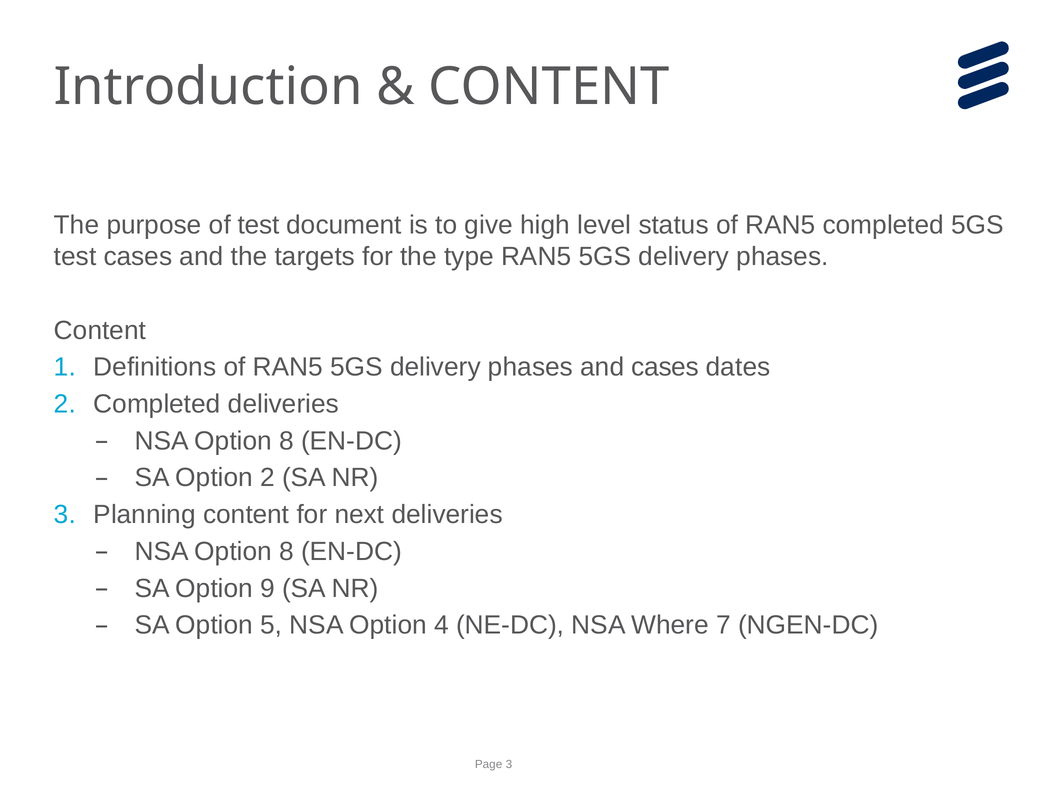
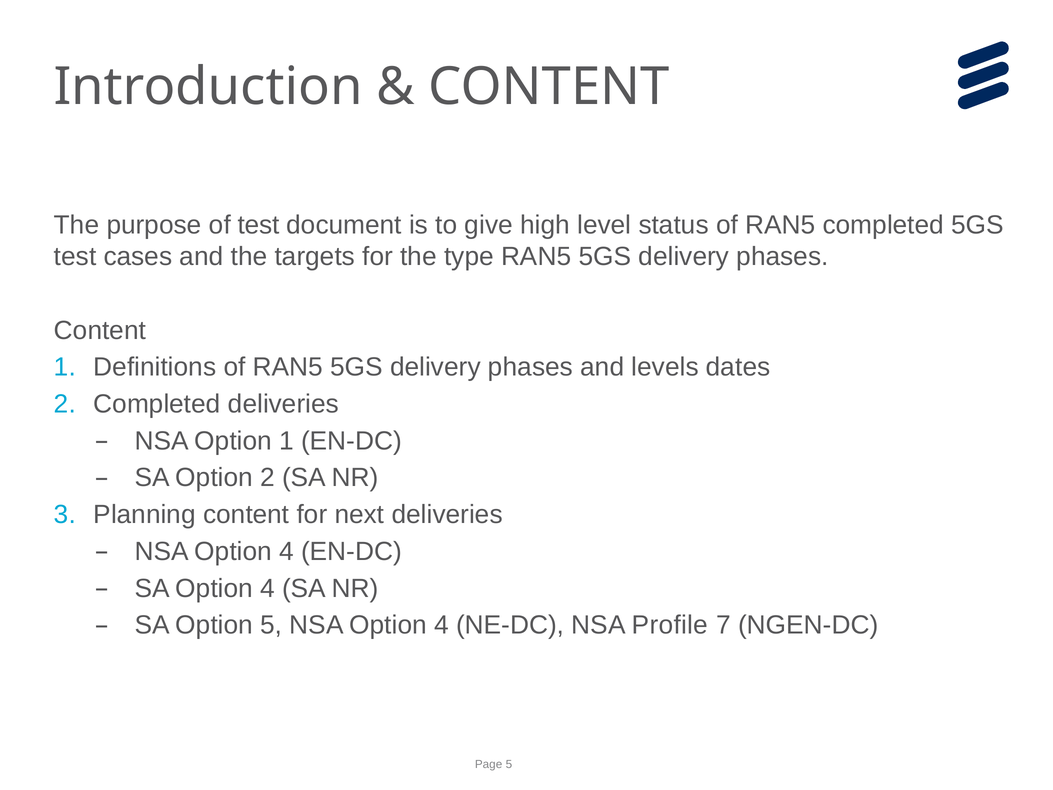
and cases: cases -> levels (665, 367)
8: 8 -> 1 (287, 441)
8: 8 -> 4 (287, 551)
SA Option 9: 9 -> 4 (268, 588)
Where: Where -> Profile (670, 625)
3: 3 -> 5 (509, 764)
